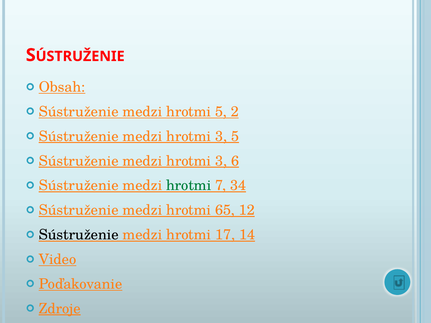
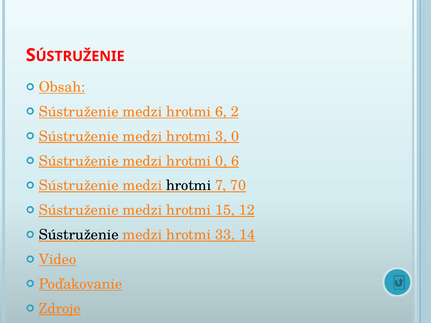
hrotmi 5: 5 -> 6 (221, 112)
3 5: 5 -> 0 (235, 136)
3: 3 -> 0 (221, 161)
hrotmi colour: green -> black (189, 186)
34: 34 -> 70 (238, 186)
65: 65 -> 15 (225, 210)
17: 17 -> 33 (225, 235)
